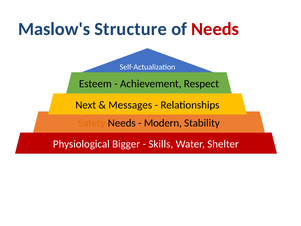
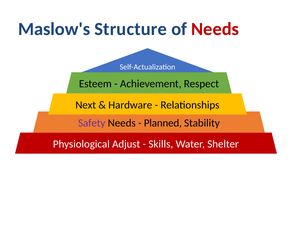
Messages: Messages -> Hardware (130, 105)
Safety colour: orange -> purple (92, 123)
Modern: Modern -> Planned (163, 123)
Bigger: Bigger -> Adjust (126, 144)
